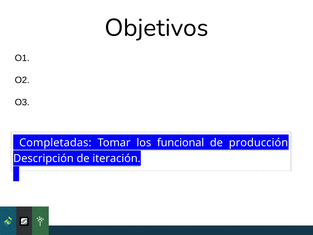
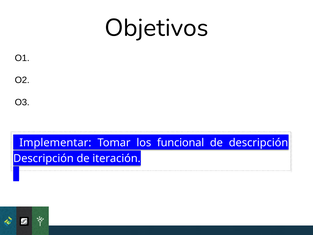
Completadas: Completadas -> Implementar (55, 143)
de producción: producción -> descripción (259, 143)
